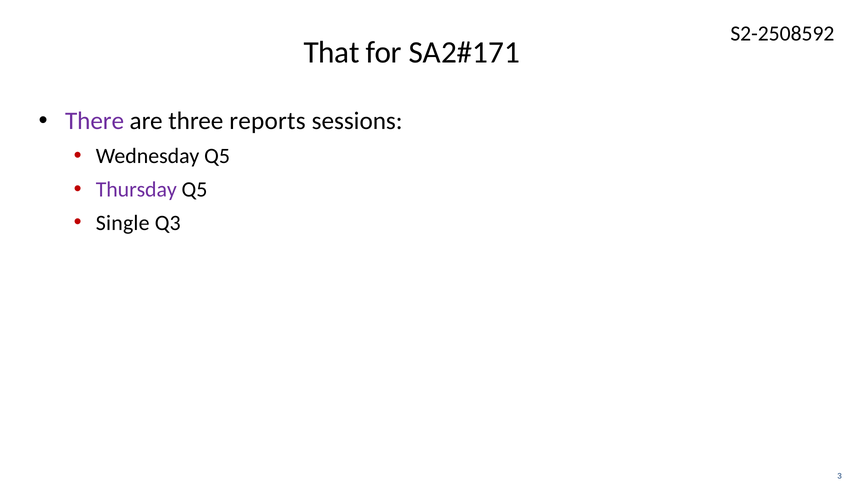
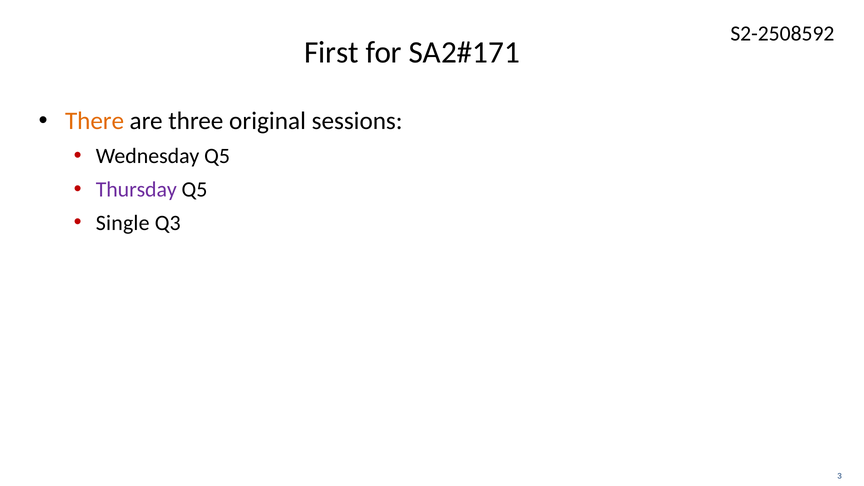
That: That -> First (331, 52)
There colour: purple -> orange (95, 121)
reports: reports -> original (268, 121)
